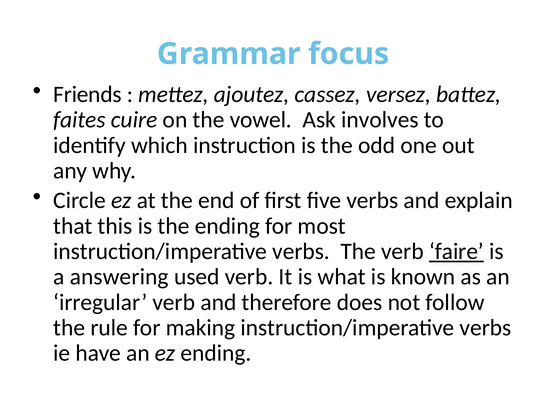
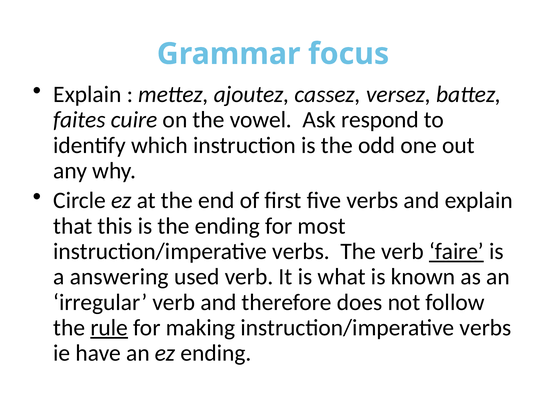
Friends: Friends -> Explain (87, 94)
involves: involves -> respond (380, 120)
rule underline: none -> present (109, 327)
